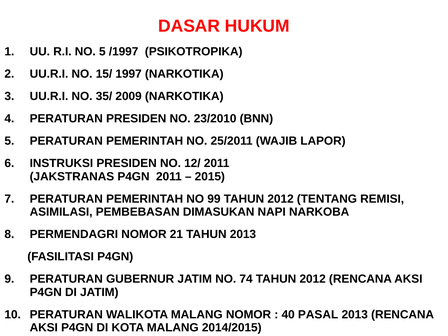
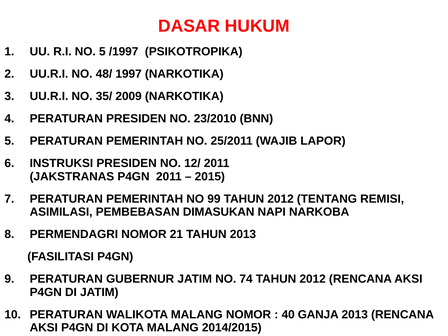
15/: 15/ -> 48/ (104, 74)
PASAL: PASAL -> GANJA (318, 315)
